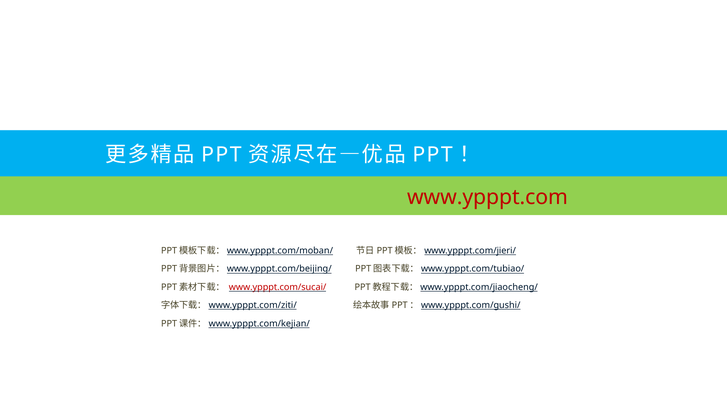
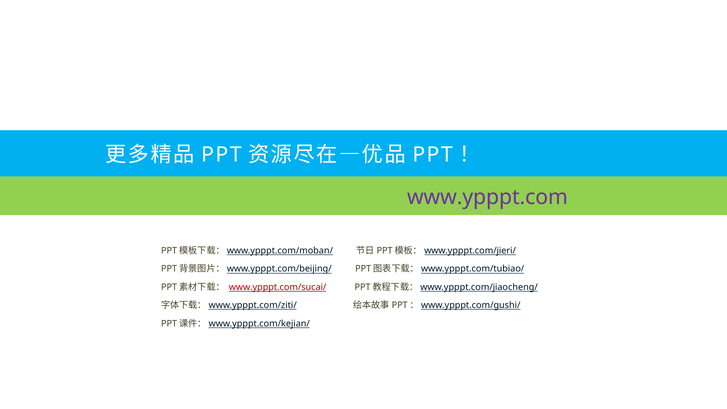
www.ypppt.com colour: red -> purple (487, 197)
